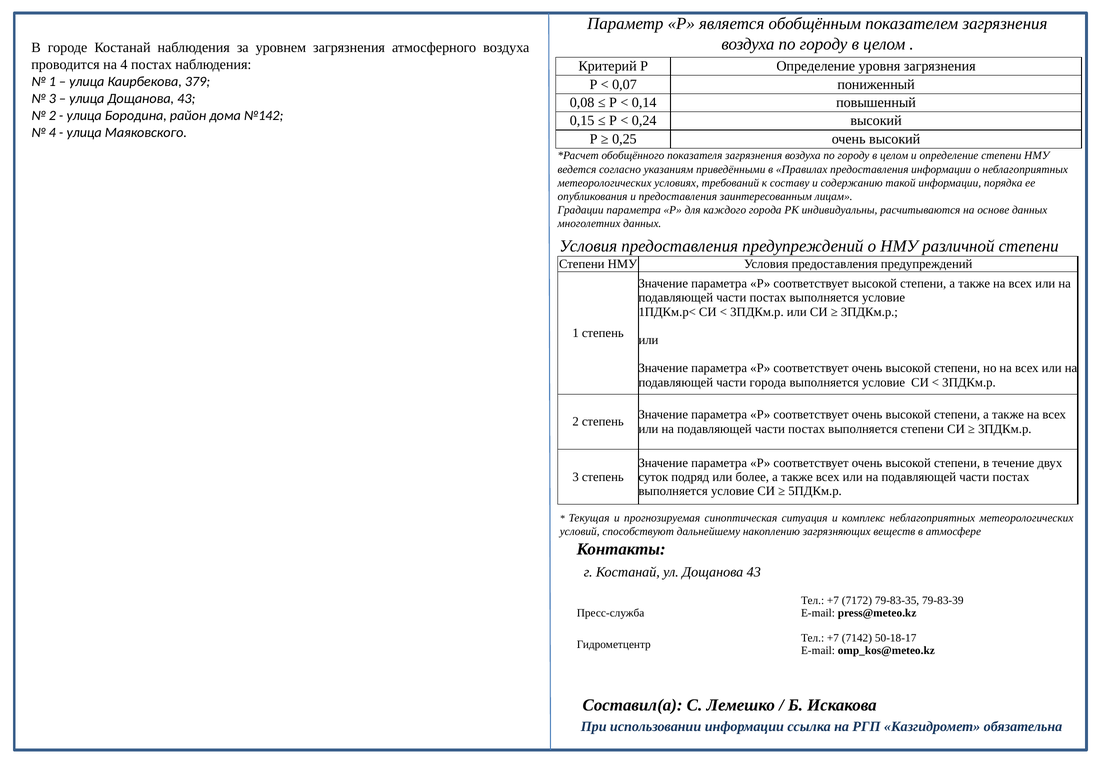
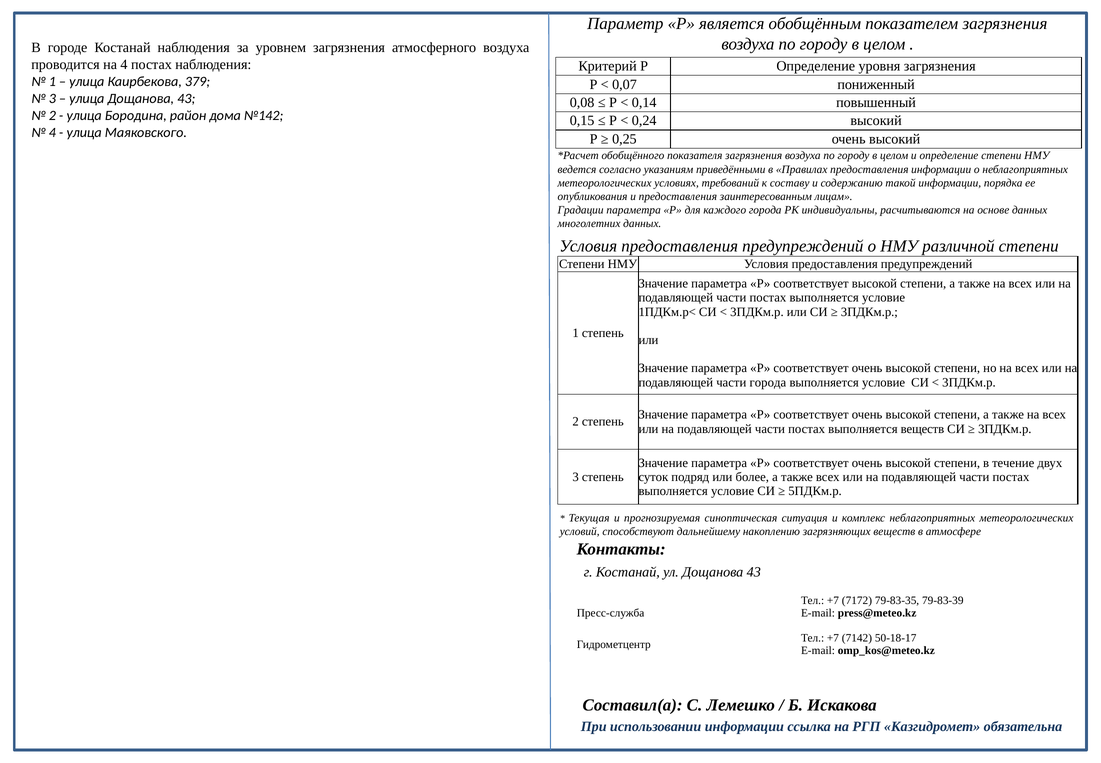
выполняется степени: степени -> веществ (922, 428)
